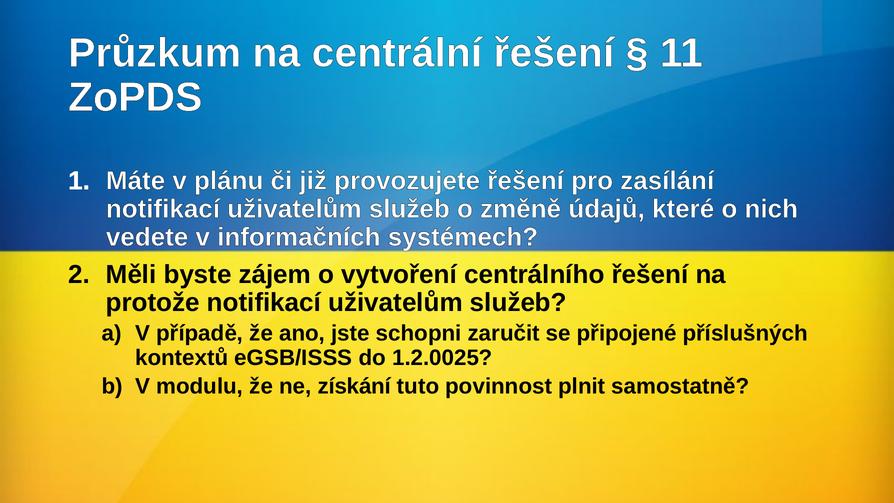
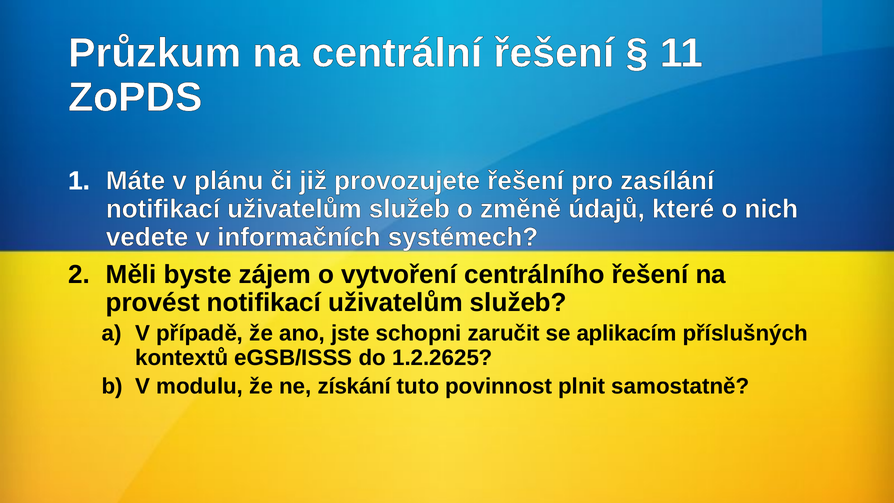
protože: protože -> provést (153, 303)
připojené: připojené -> aplikacím (627, 333)
1.2.0025: 1.2.0025 -> 1.2.2625 (442, 358)
